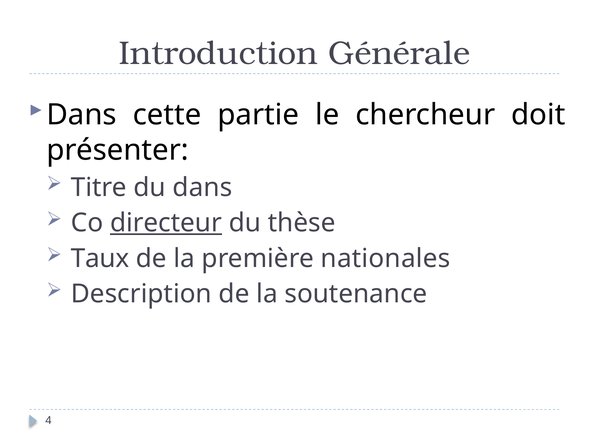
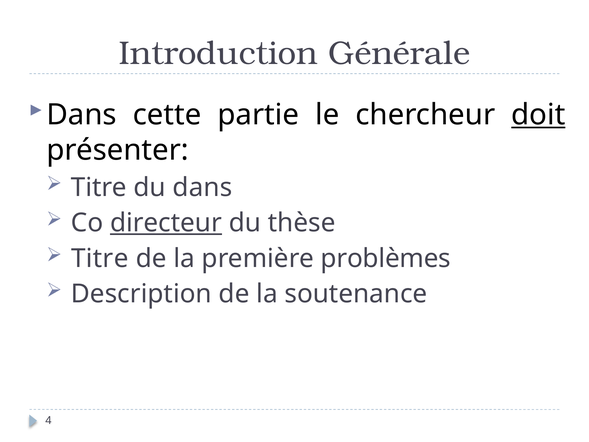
doit underline: none -> present (538, 115)
Taux: Taux -> Titre (100, 258)
nationales: nationales -> problèmes (386, 258)
